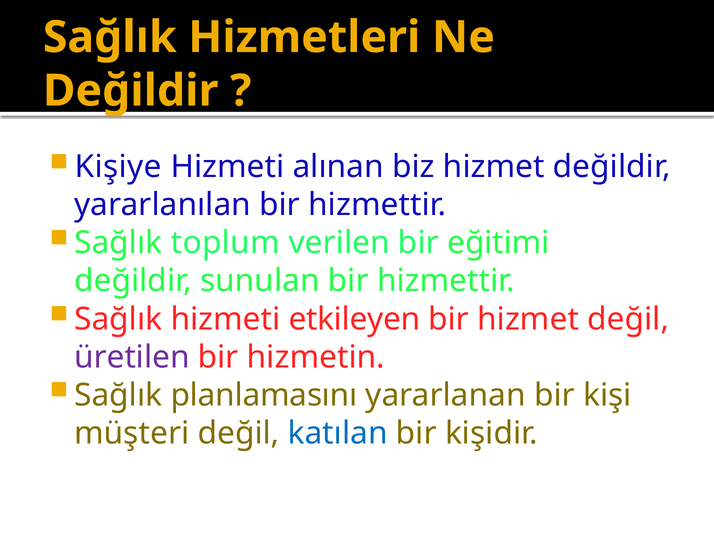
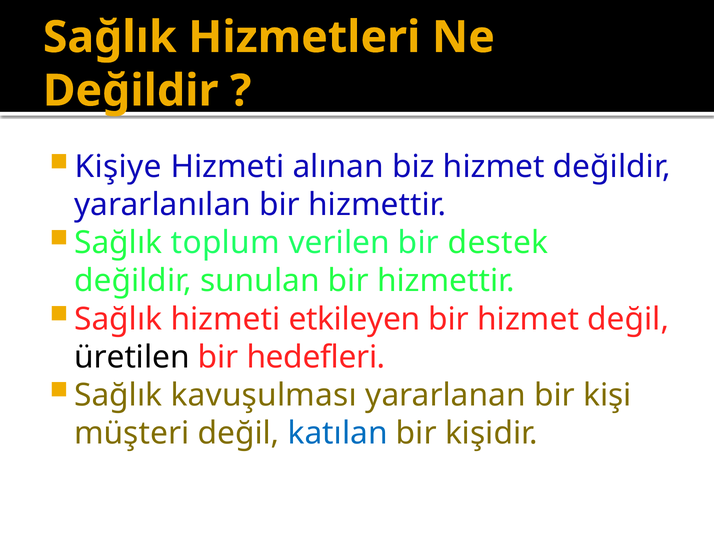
eğitimi: eğitimi -> destek (498, 243)
üretilen colour: purple -> black (132, 357)
hizmetin: hizmetin -> hedefleri (316, 357)
planlamasını: planlamasını -> kavuşulması (264, 396)
